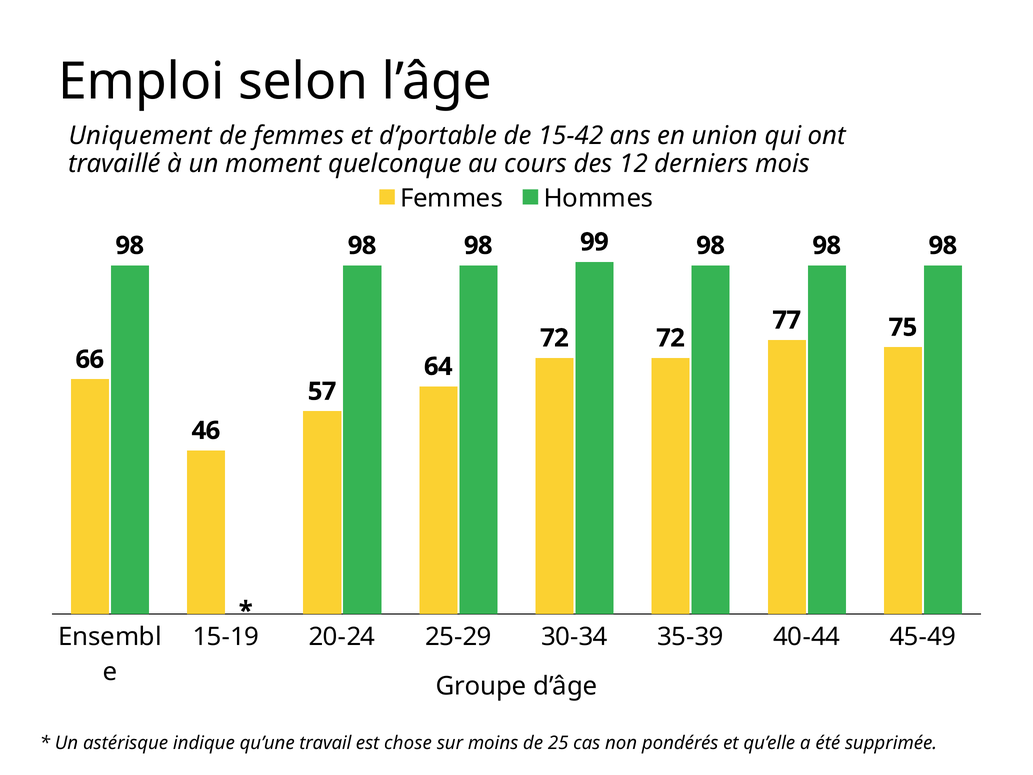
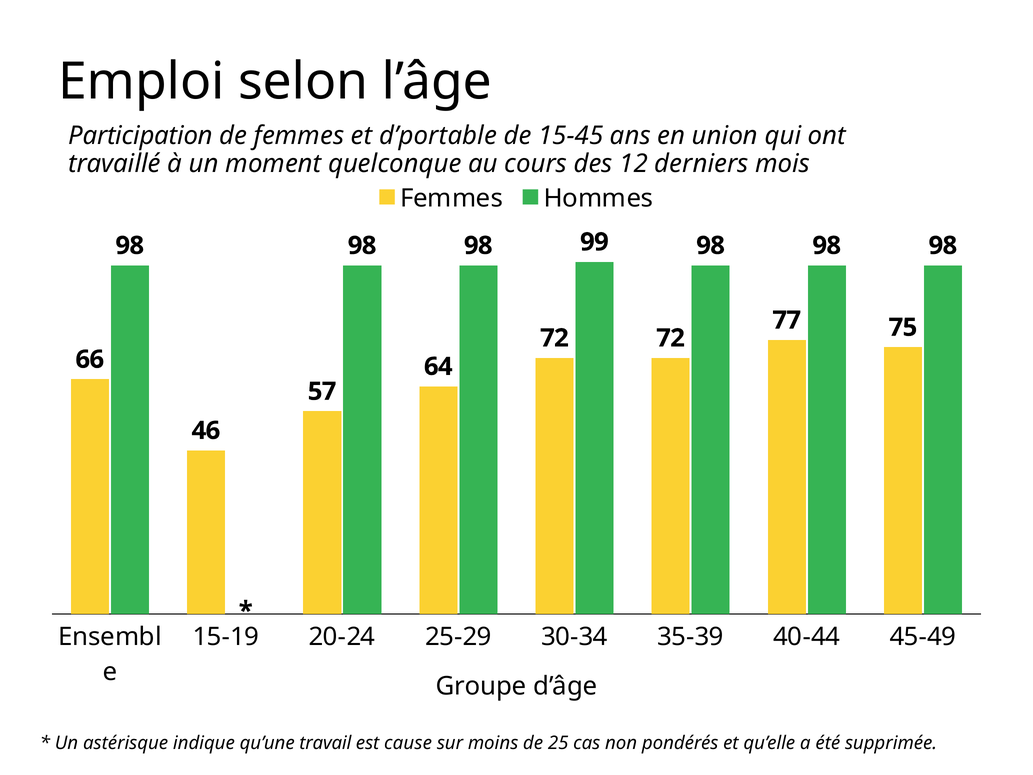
Uniquement: Uniquement -> Participation (141, 136)
15-42: 15-42 -> 15-45 (571, 136)
chose: chose -> cause (408, 743)
